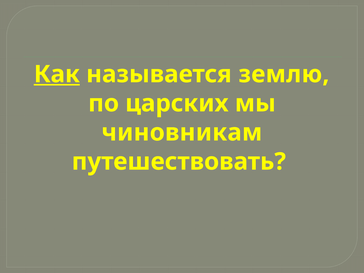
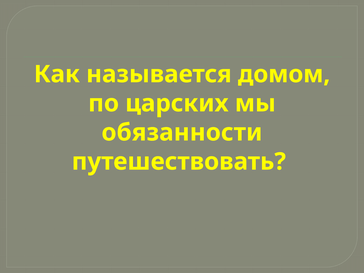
Как underline: present -> none (57, 74)
землю: землю -> домом (284, 74)
чиновникам: чиновникам -> обязанности (182, 133)
